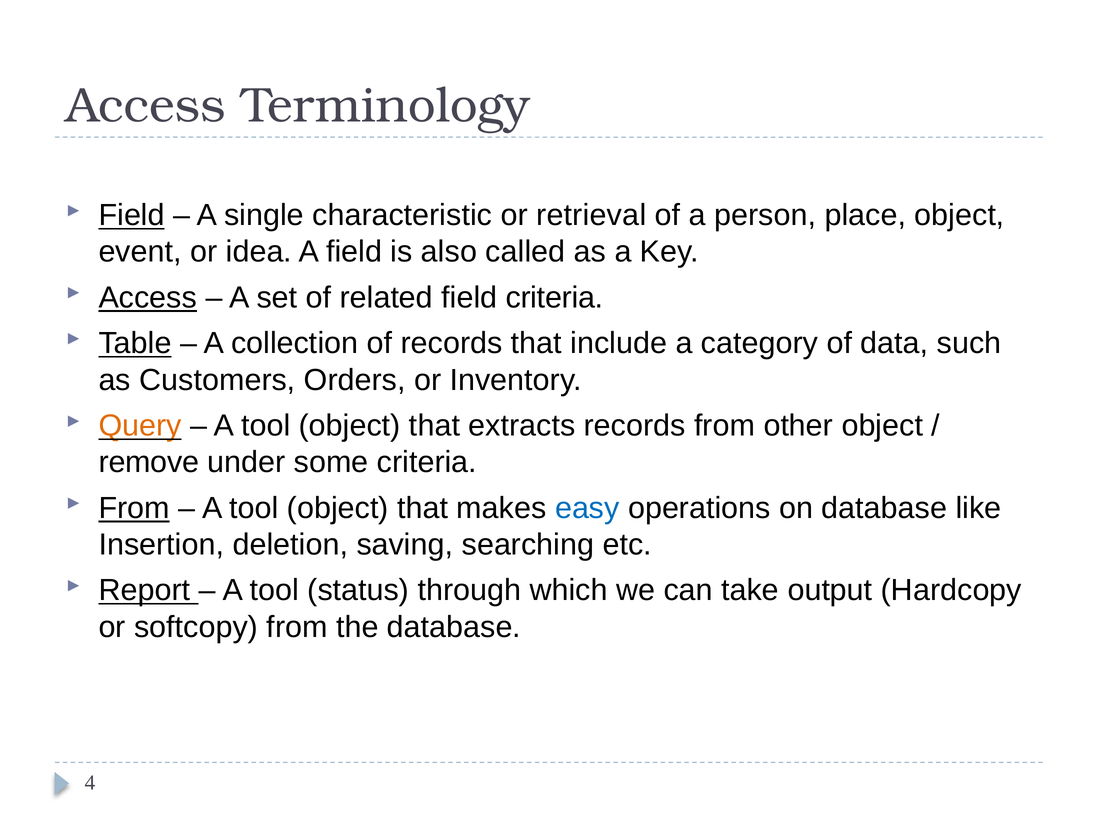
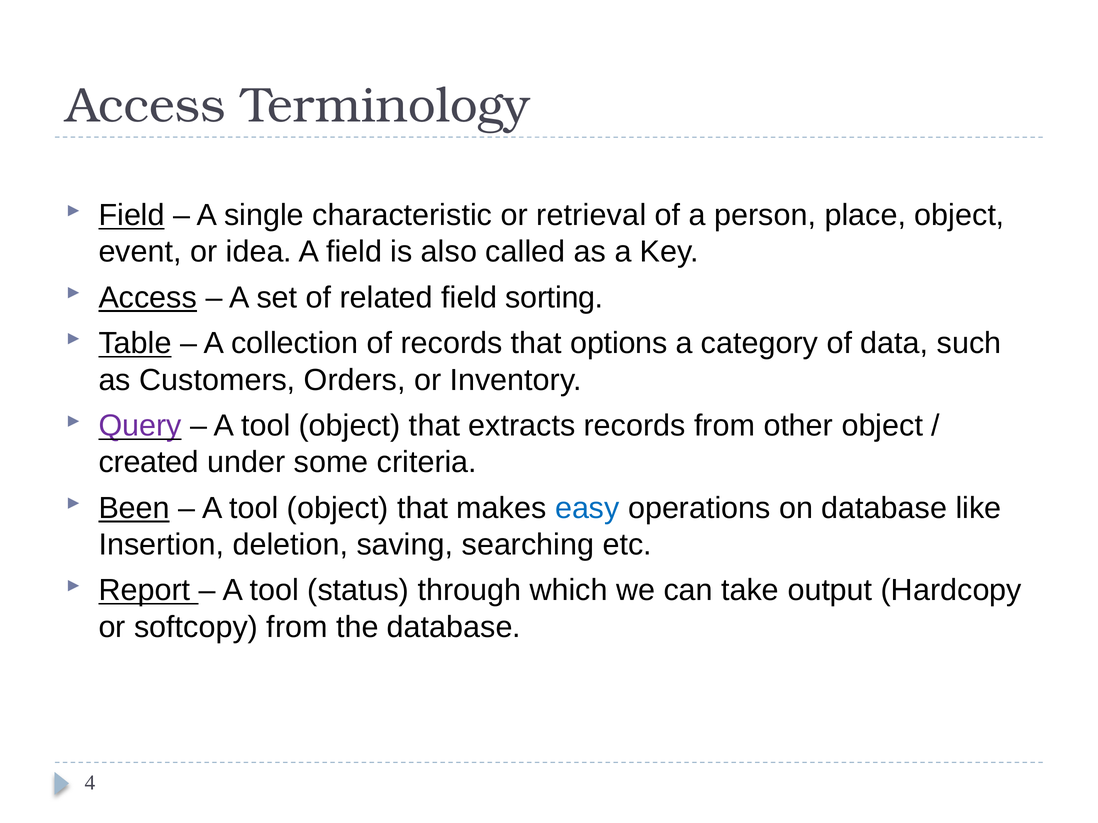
field criteria: criteria -> sorting (554, 298)
include: include -> options (619, 344)
Query colour: orange -> purple (140, 426)
remove: remove -> created (149, 463)
From: From -> Been (134, 508)
